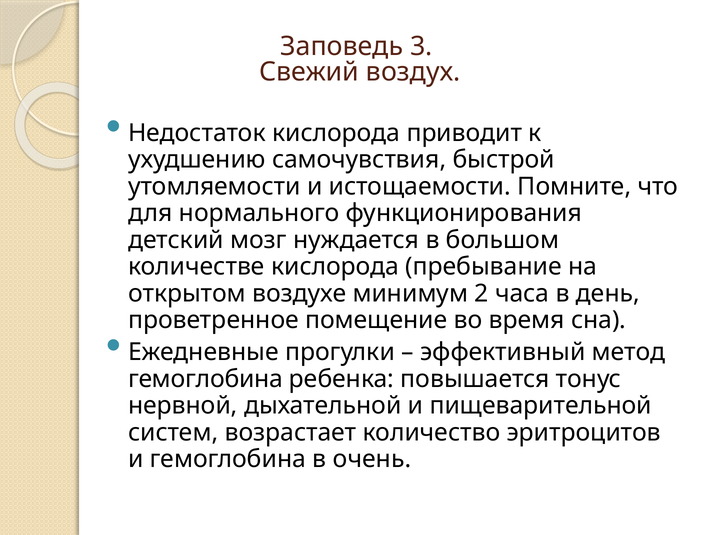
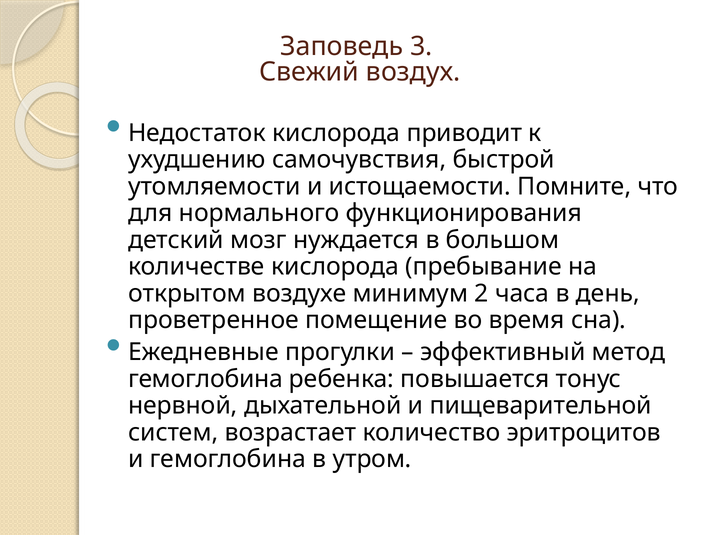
очень: очень -> утром (372, 459)
